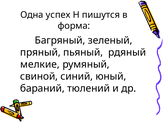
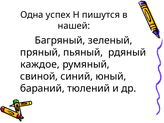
форма: форма -> нашей (74, 26)
мелкие: мелкие -> каждое (40, 64)
